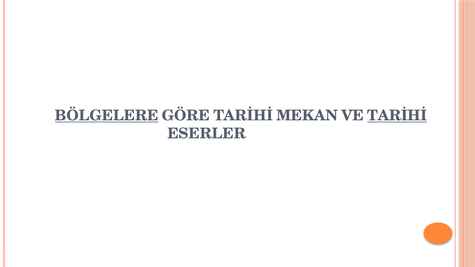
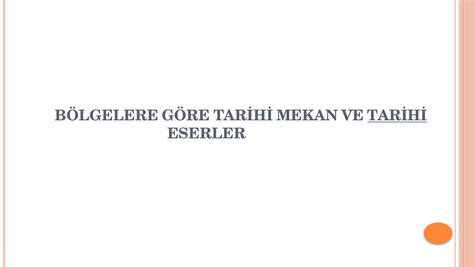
BÖLGELERE underline: present -> none (107, 116)
